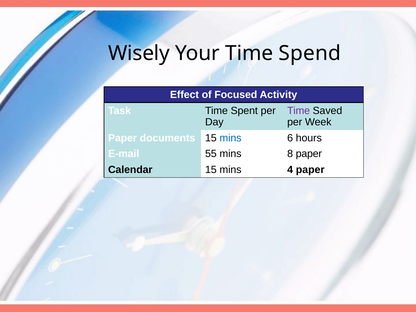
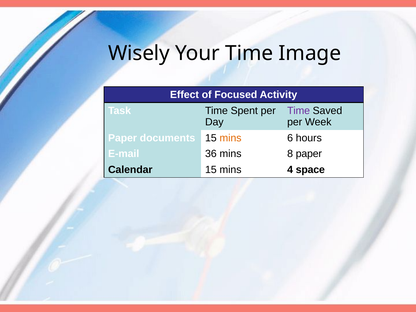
Spend: Spend -> Image (310, 53)
mins colour: blue -> orange (231, 138)
55: 55 -> 36 (211, 154)
4 paper: paper -> space (310, 170)
